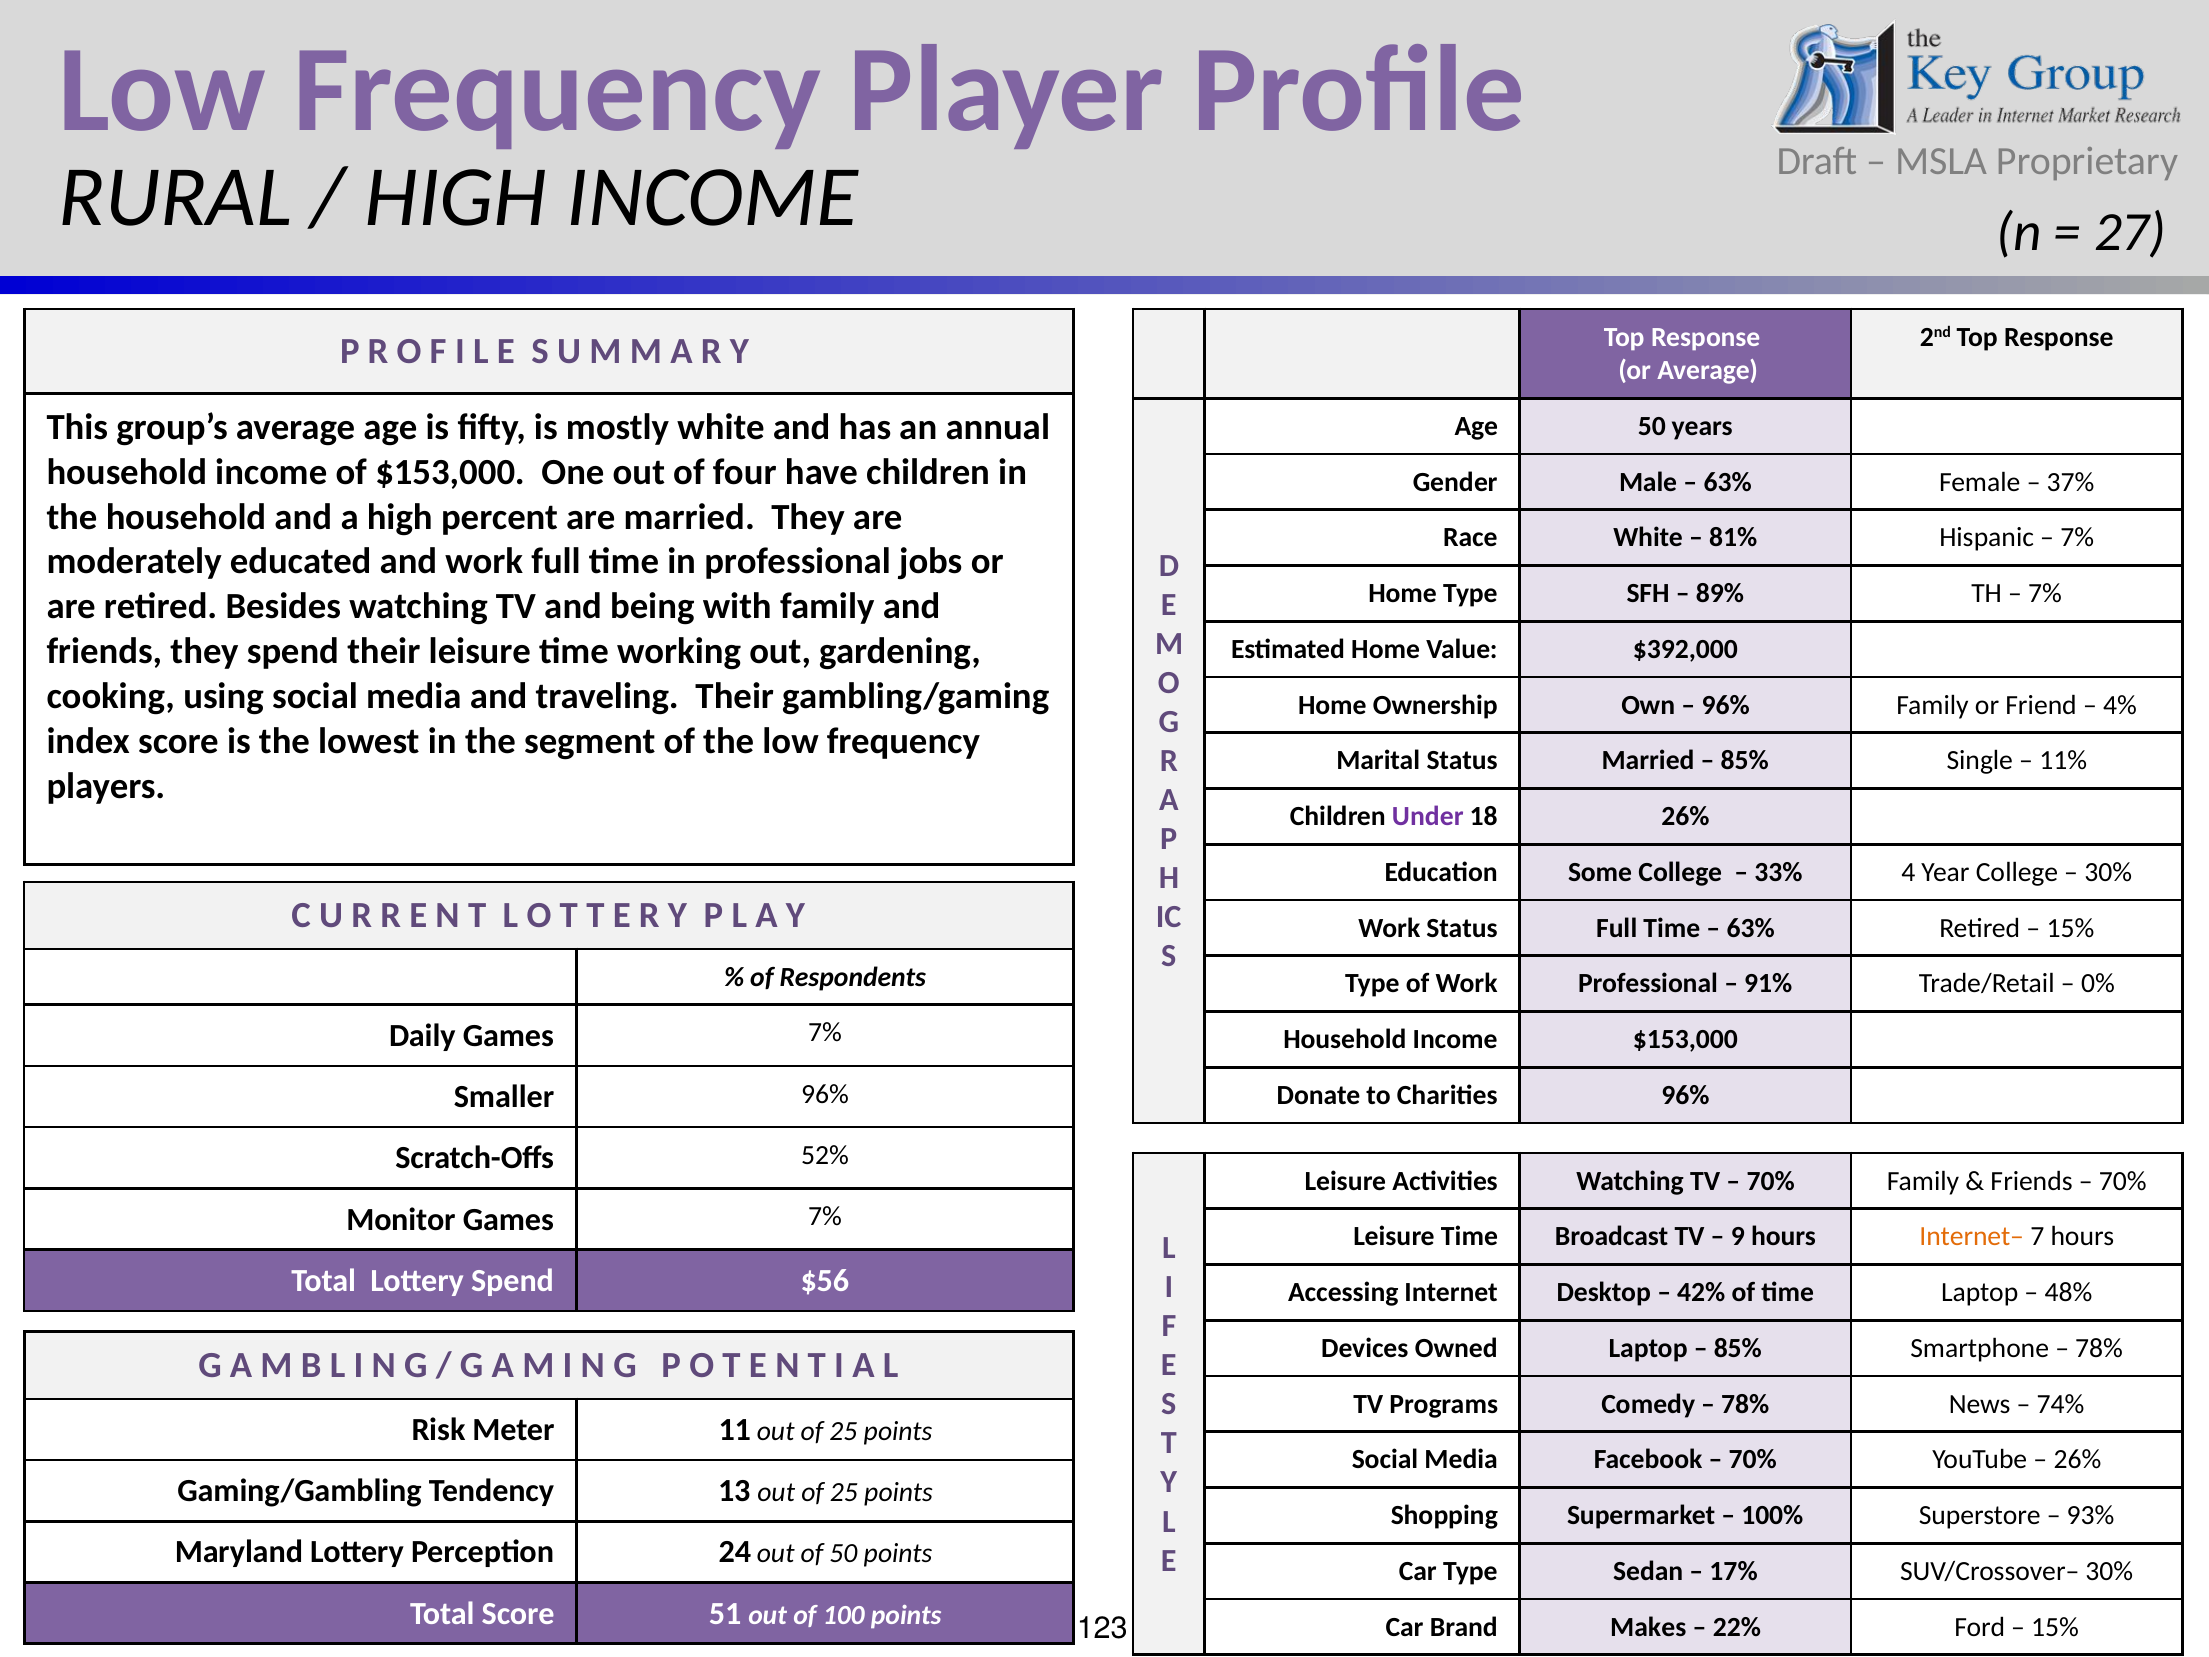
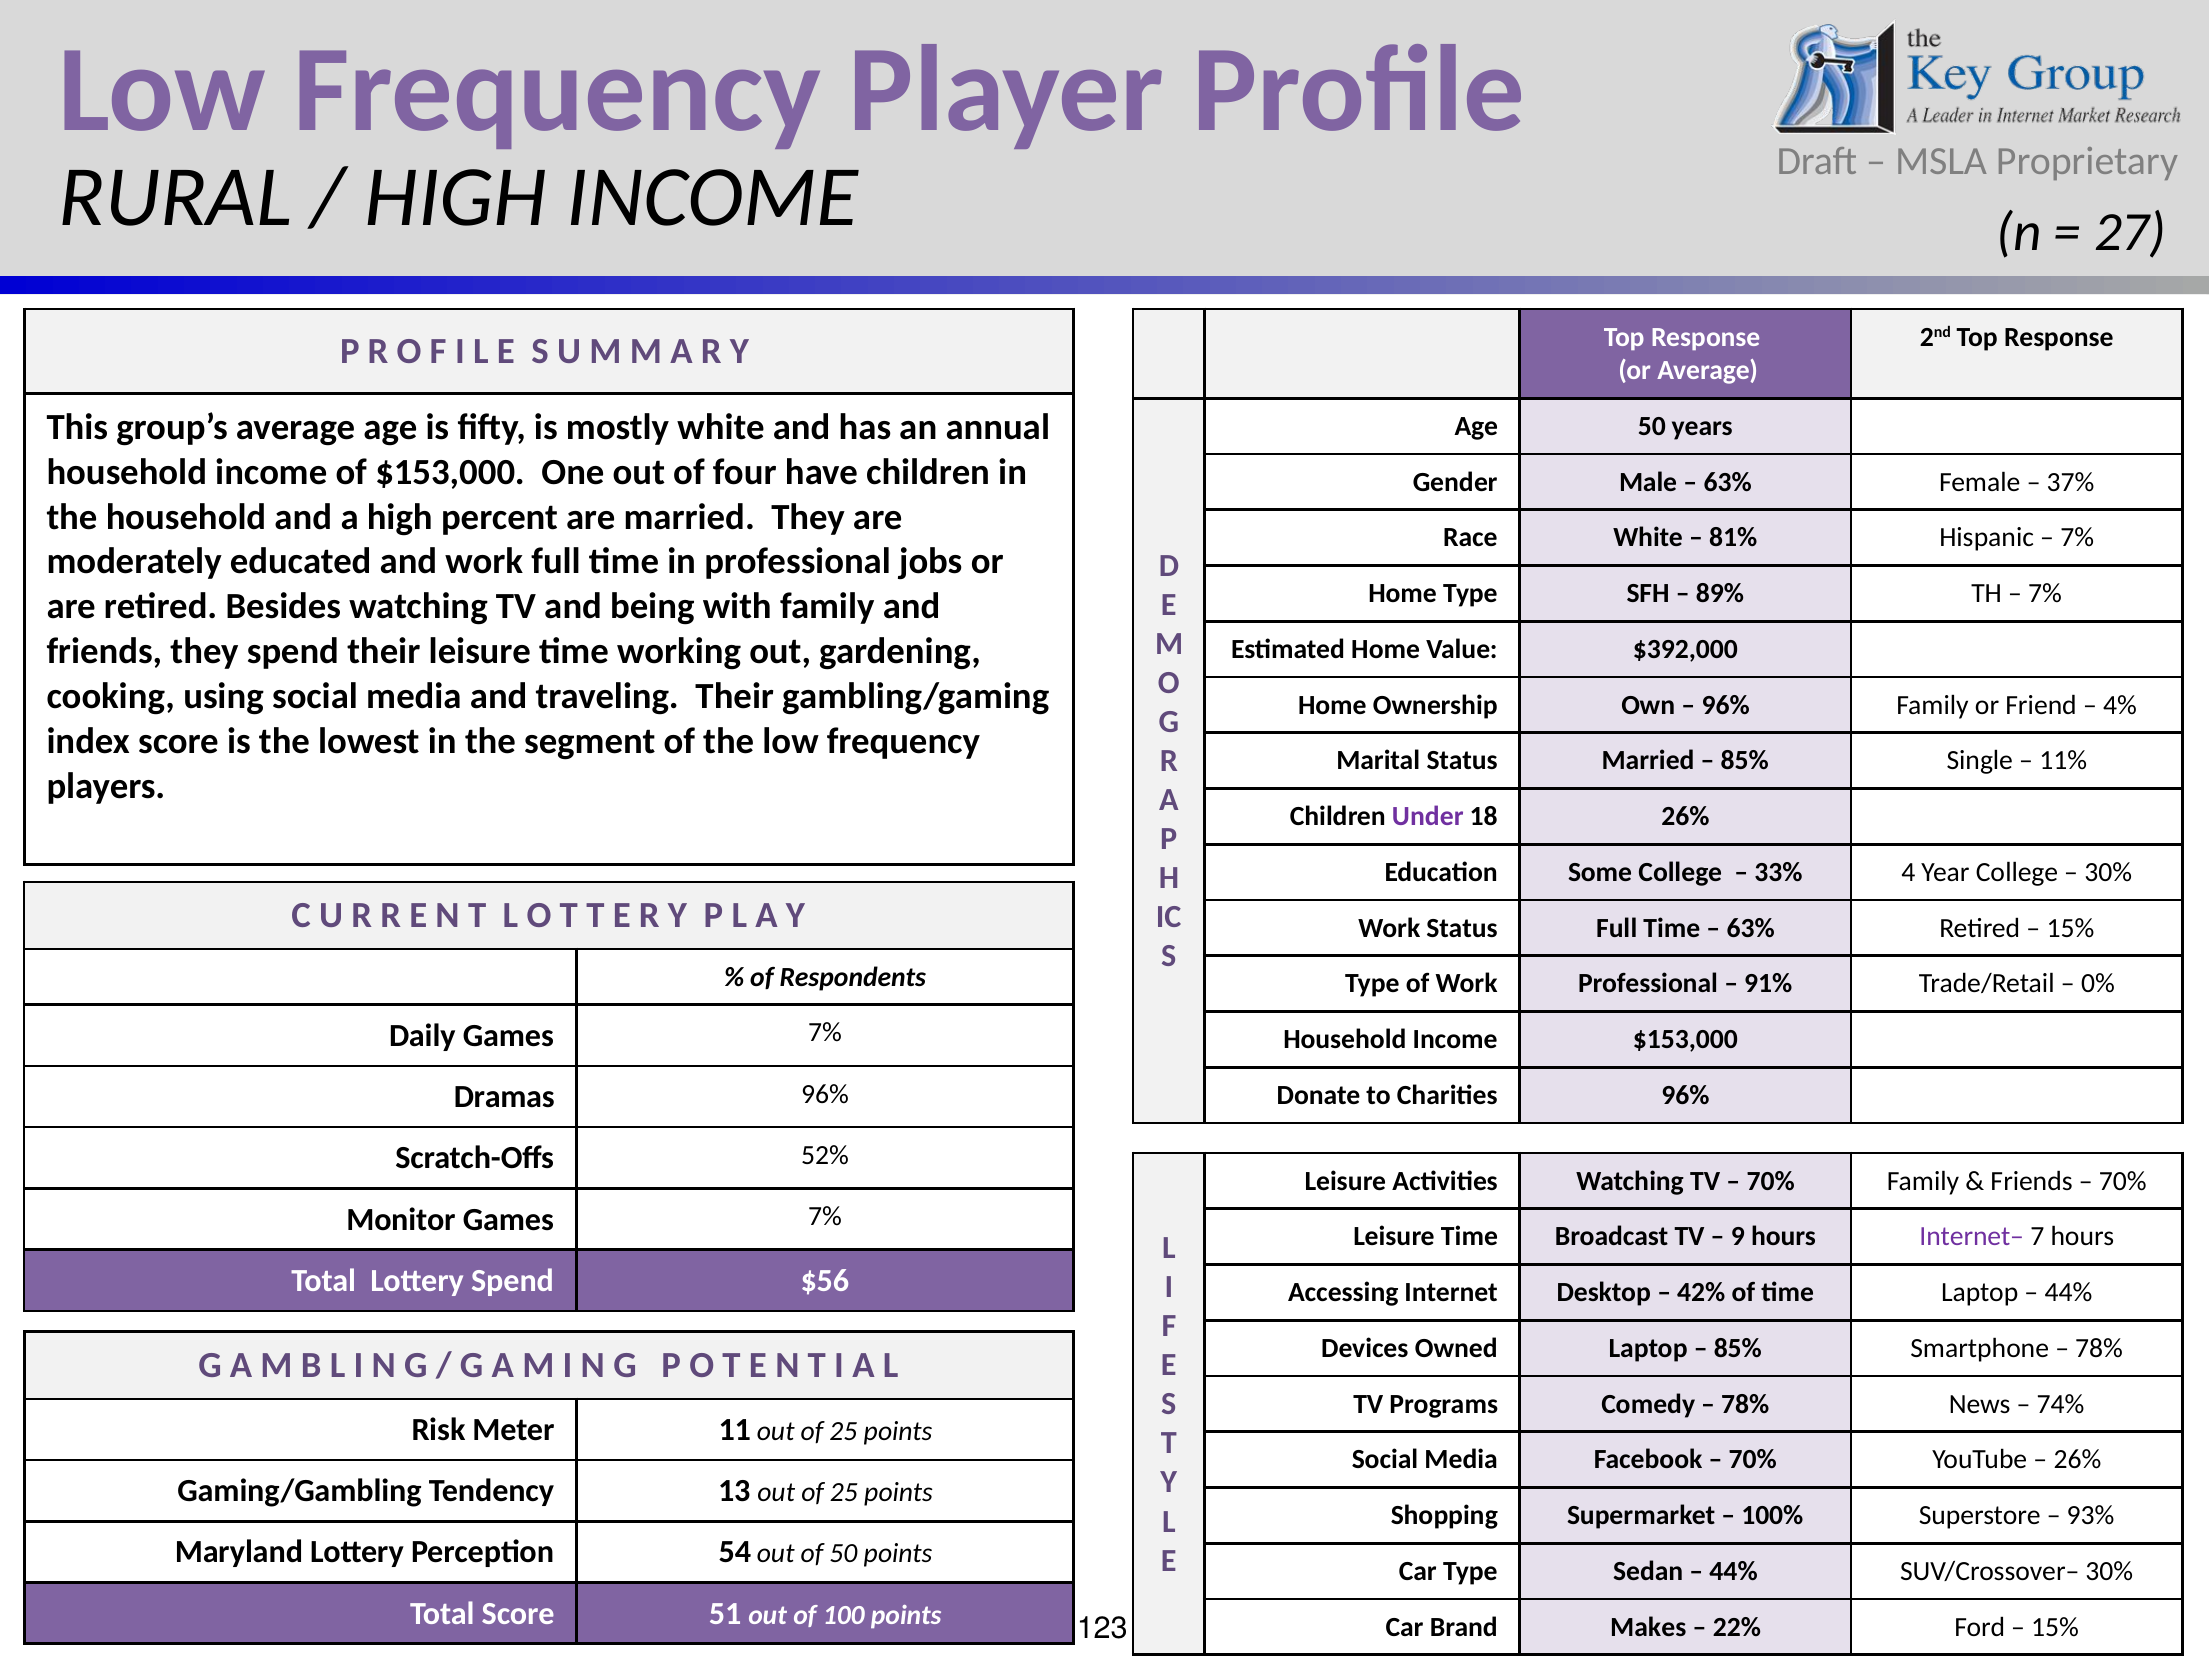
Smaller: Smaller -> Dramas (504, 1097)
Internet– colour: orange -> purple (1972, 1237)
48%: 48% -> 44% (2069, 1292)
24: 24 -> 54 (735, 1552)
17%: 17% -> 44% (1733, 1571)
